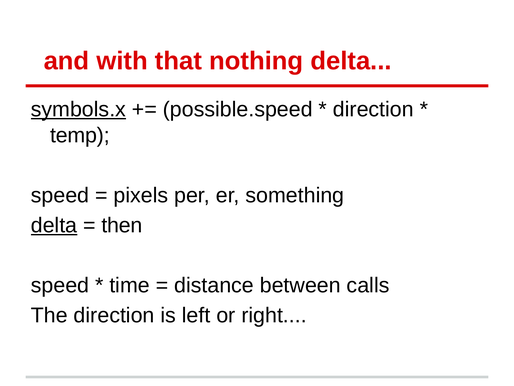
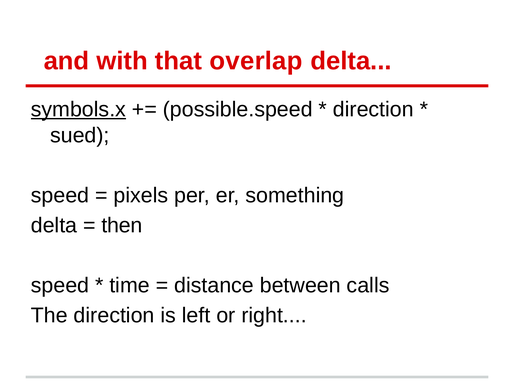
nothing: nothing -> overlap (256, 61)
temp: temp -> sued (80, 135)
delta underline: present -> none (54, 225)
